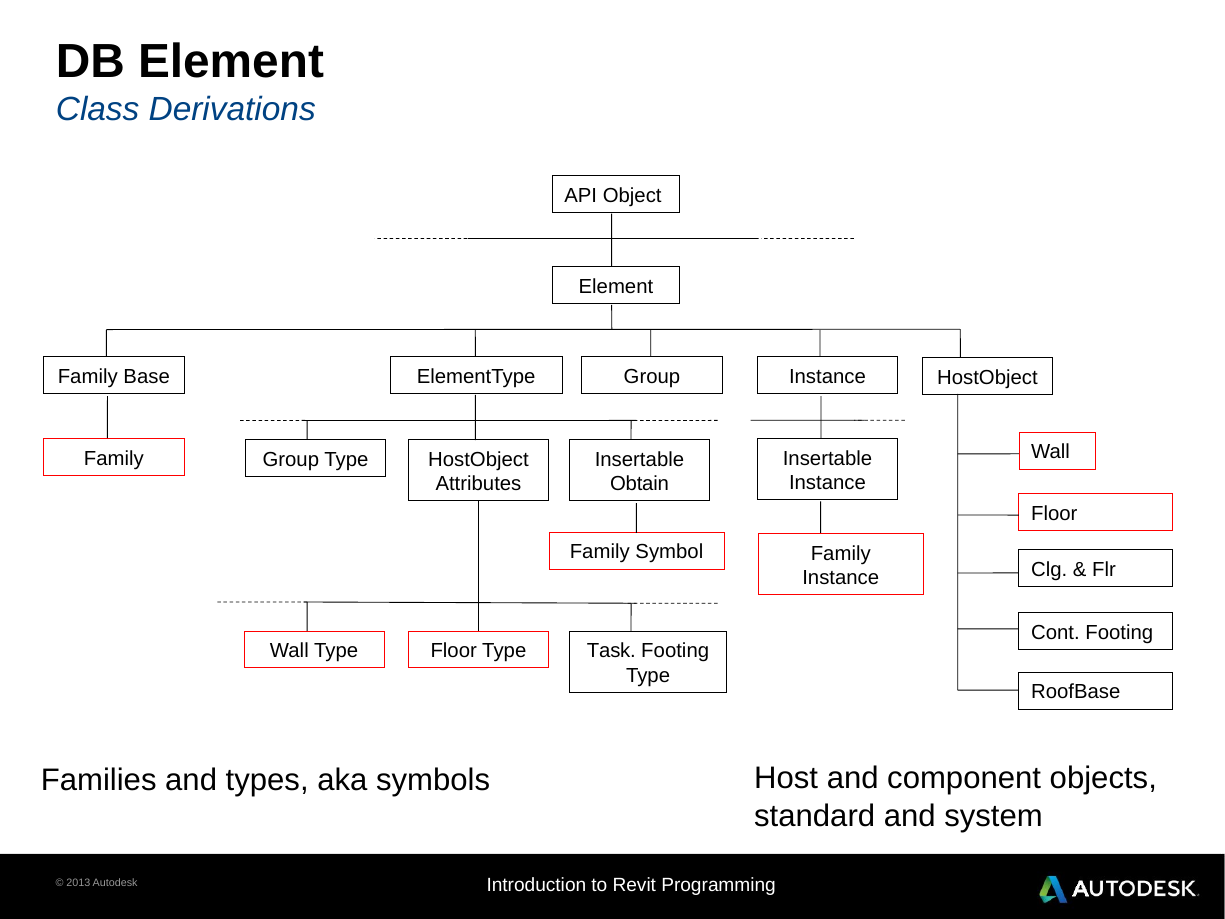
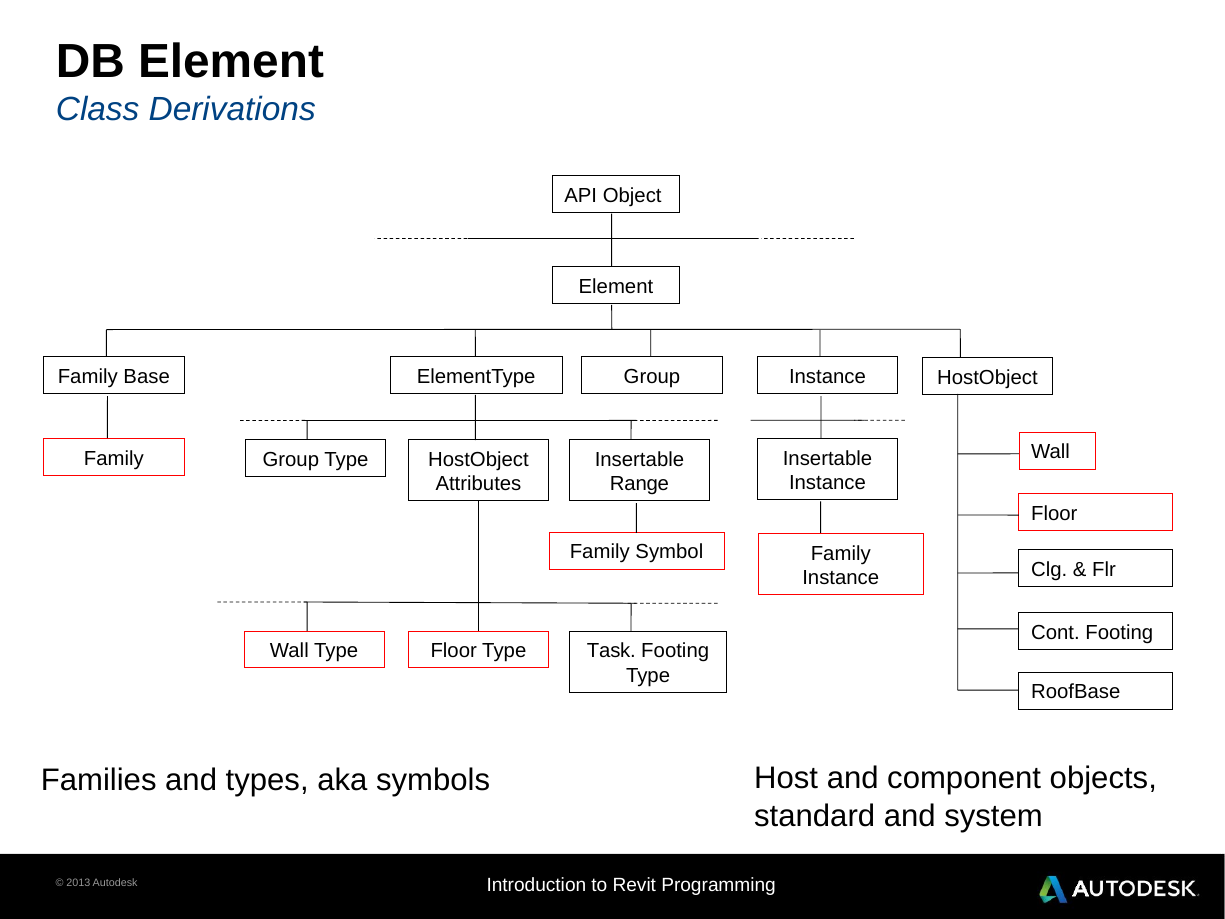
Obtain: Obtain -> Range (640, 484)
